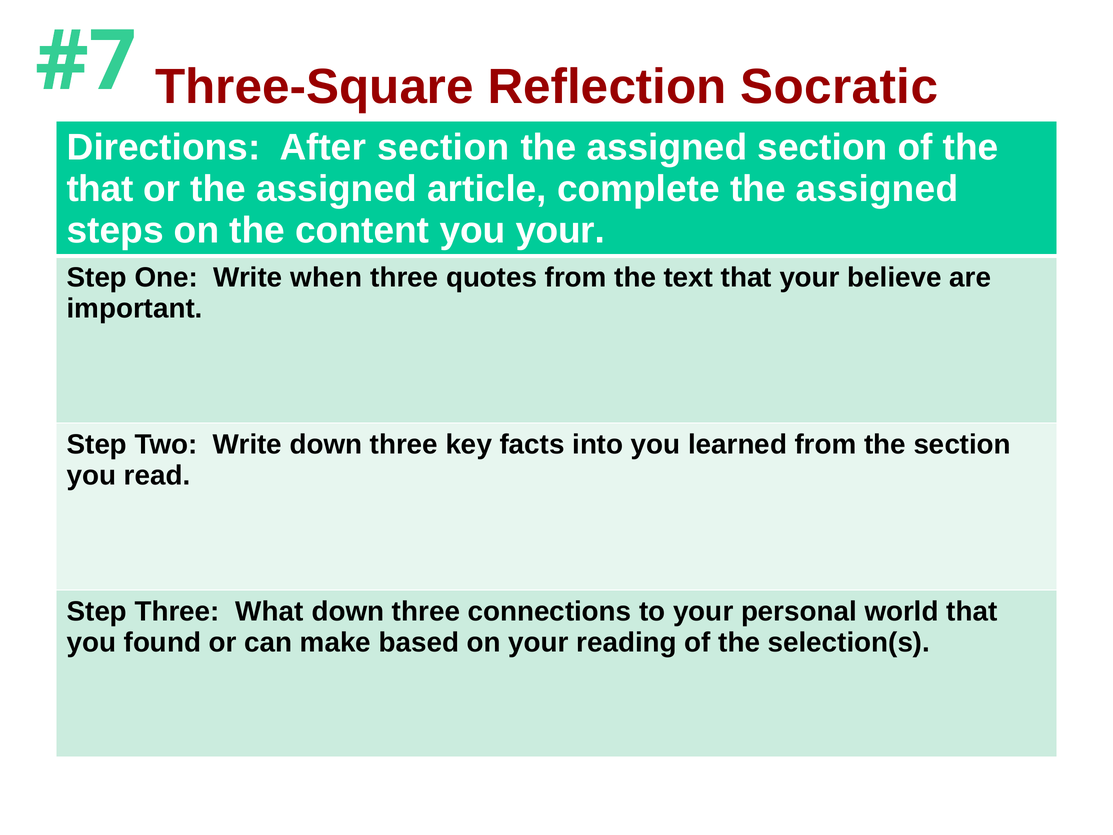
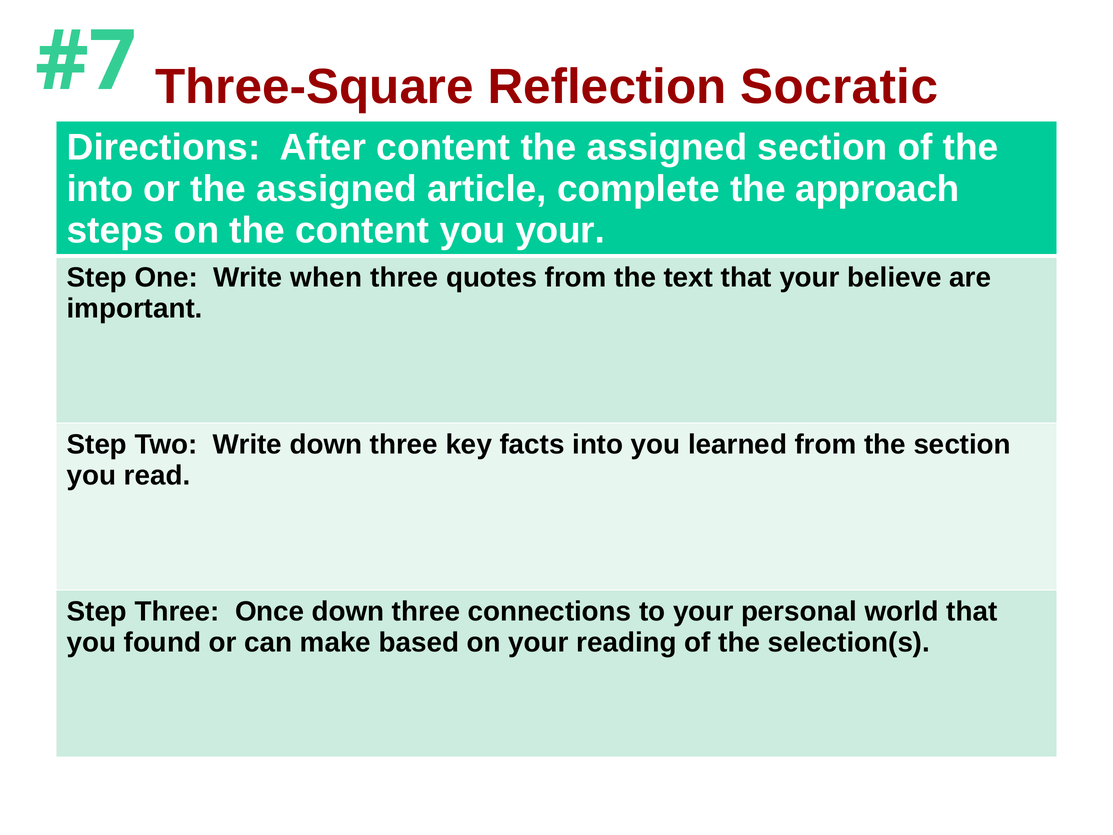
After section: section -> content (443, 147)
that: that -> into (100, 189)
complete the assigned: assigned -> approach (877, 189)
What: What -> Once (270, 611)
